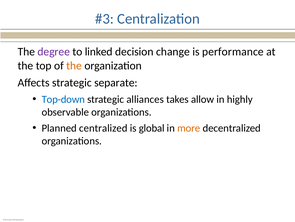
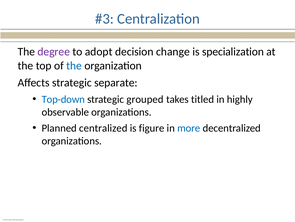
linked: linked -> adopt (99, 52)
performance: performance -> specialization (233, 52)
the colour: orange -> blue (74, 65)
alliances: alliances -> grouped (145, 99)
allow: allow -> titled (203, 99)
global: global -> figure (152, 128)
more colour: orange -> blue (189, 128)
